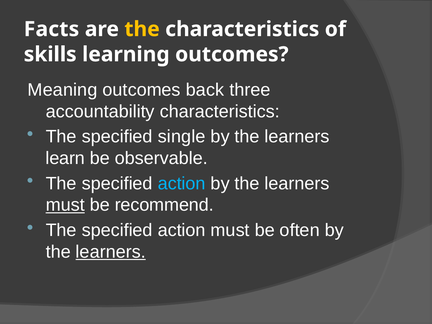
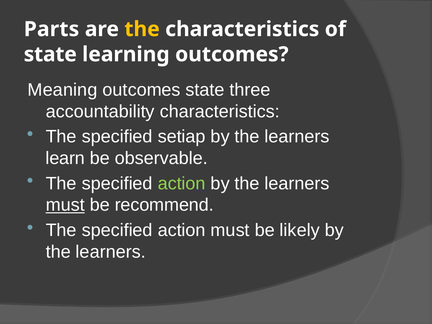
Facts: Facts -> Parts (51, 29)
skills: skills -> state (50, 54)
outcomes back: back -> state (205, 90)
single: single -> setiap (182, 137)
action colour: light blue -> light green (182, 183)
often: often -> likely (300, 230)
learners underline: present -> none (111, 252)
